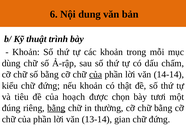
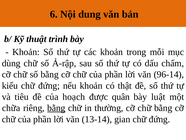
của underline: present -> none (96, 74)
14-14: 14-14 -> 96-14 (169, 74)
chọn: chọn -> quân (121, 96)
tươi: tươi -> luật (158, 96)
đúng: đúng -> chữa (11, 108)
